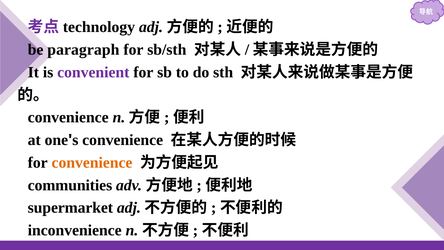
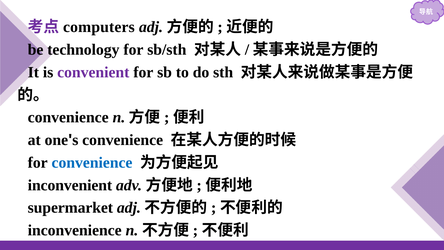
technology: technology -> computers (99, 27)
paragraph: paragraph -> technology (83, 50)
convenience colour: orange -> blue (92, 162)
communities: communities -> inconvenient (70, 185)
